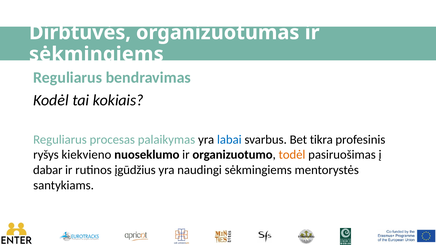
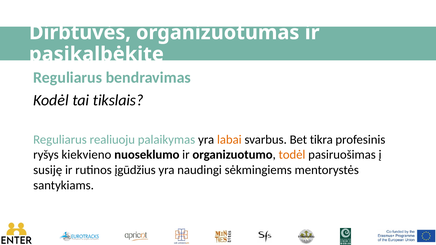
sėkmingiems: sėkmingiems -> pasikalbėkite (96, 54)
kokiais: kokiais -> tikslais (118, 100)
procesas: procesas -> realiuoju (112, 140)
labai colour: blue -> orange (229, 140)
dabar: dabar -> susiję (48, 170)
